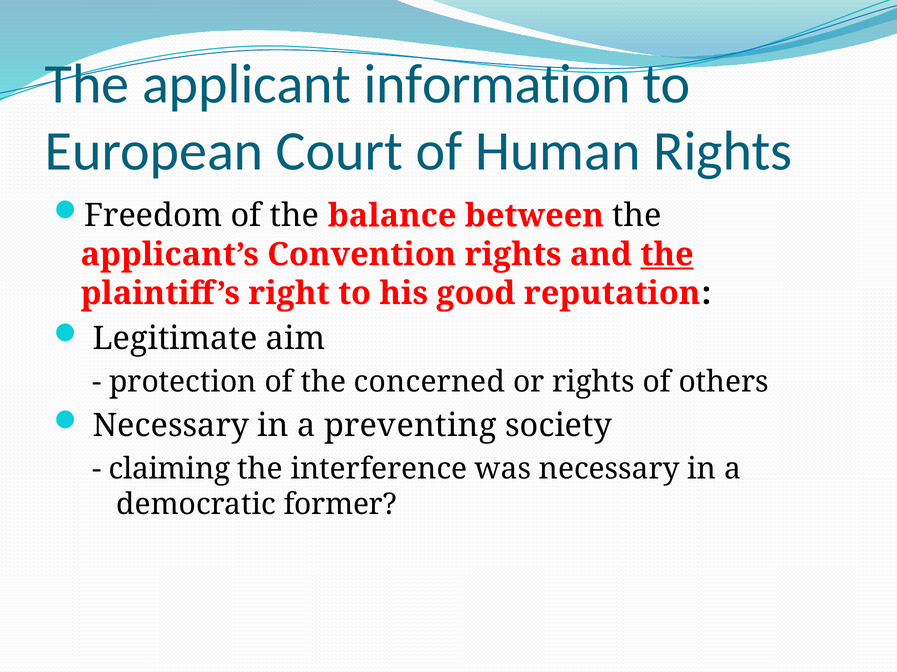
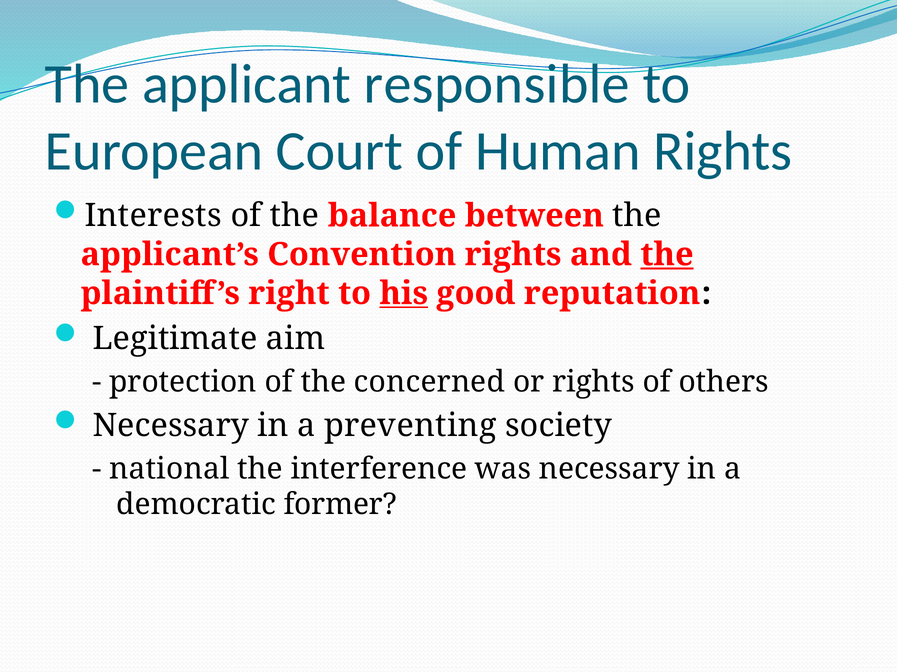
information: information -> responsible (497, 84)
Freedom: Freedom -> Interests (153, 216)
his underline: none -> present (404, 294)
claiming: claiming -> national (169, 469)
